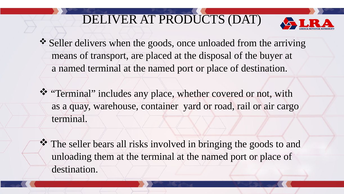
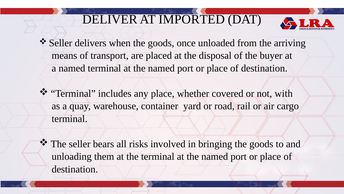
PRODUCTS: PRODUCTS -> IMPORTED (192, 19)
